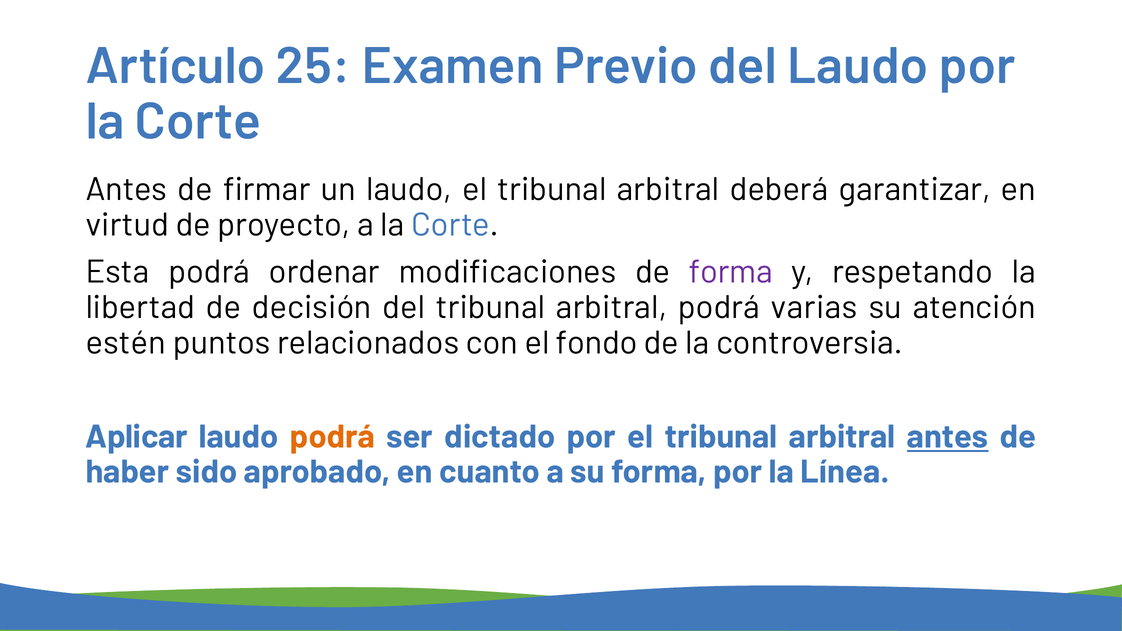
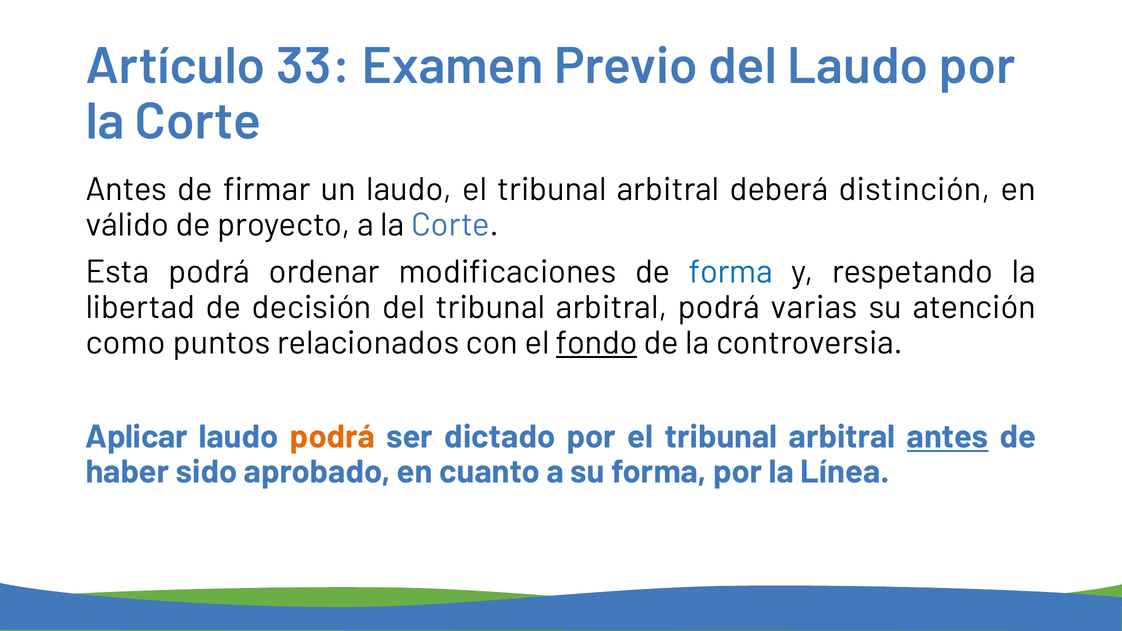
25: 25 -> 33 (313, 66)
garantizar: garantizar -> distinción (915, 190)
virtud: virtud -> válido (127, 225)
forma colour: purple -> blue (731, 272)
estén: estén -> como (126, 343)
fondo underline: none -> present (597, 343)
